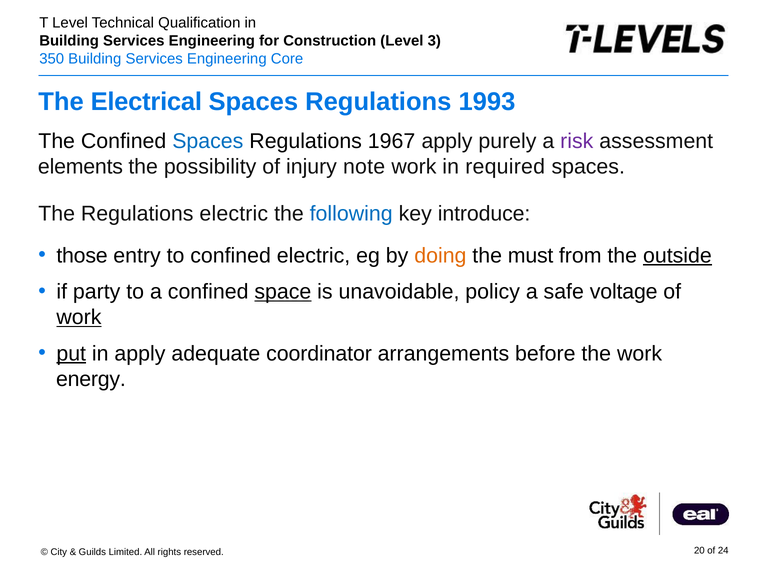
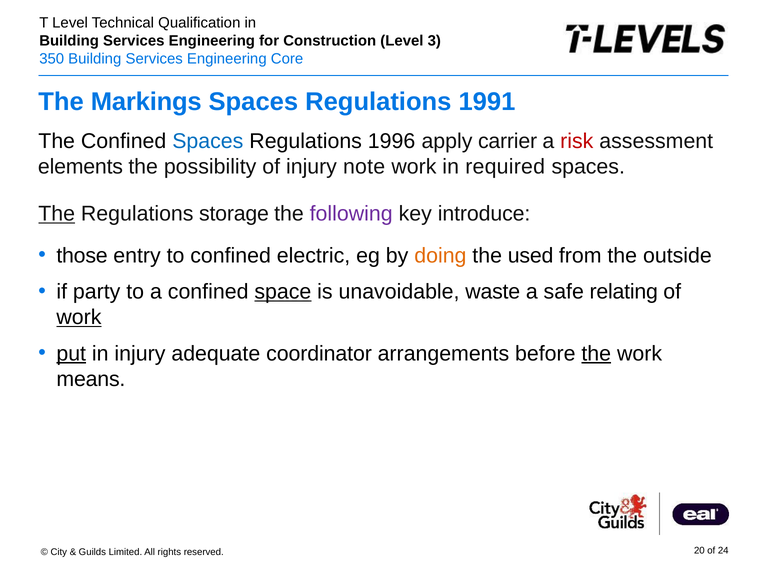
Electrical: Electrical -> Markings (146, 102)
1993: 1993 -> 1991 (487, 102)
1967: 1967 -> 1996 (392, 141)
purely: purely -> carrier (508, 141)
risk colour: purple -> red (577, 141)
The underline: none -> present (57, 214)
Regulations electric: electric -> storage (234, 214)
following colour: blue -> purple (351, 214)
must: must -> used (531, 255)
outside underline: present -> none (677, 255)
policy: policy -> waste (493, 291)
voltage: voltage -> relating (624, 291)
in apply: apply -> injury (140, 353)
the underline: none -> present (596, 353)
energy: energy -> means (91, 379)
